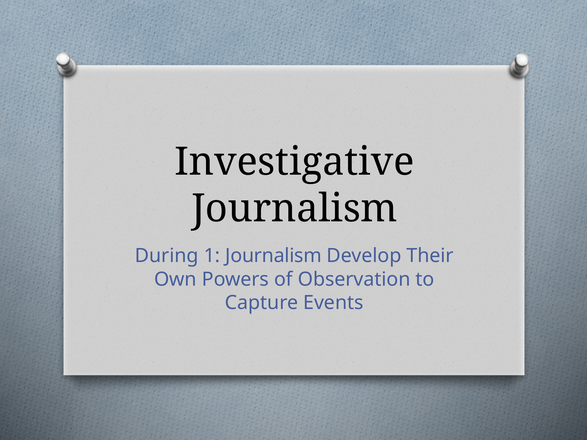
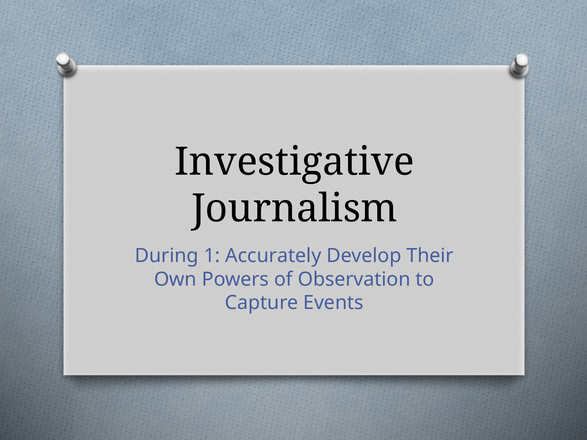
1 Journalism: Journalism -> Accurately (273, 256)
